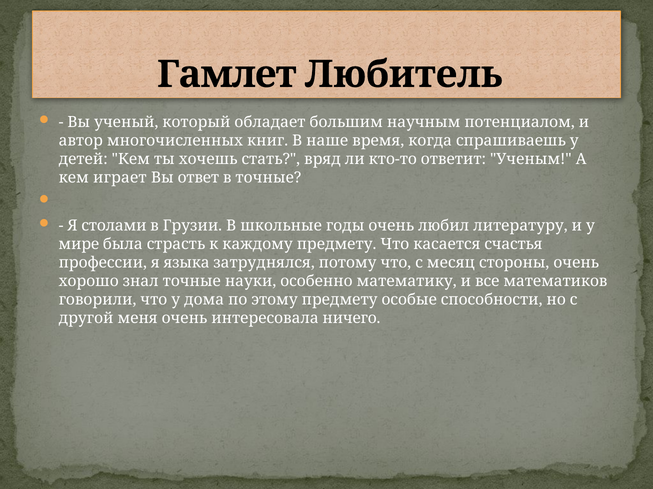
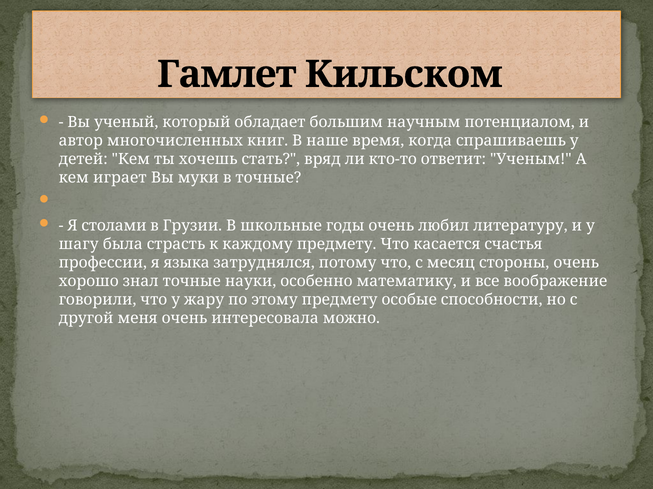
Любитель: Любитель -> Кильском (404, 75)
ответ: ответ -> муки (198, 178)
мире: мире -> шагу (79, 245)
математиков: математиков -> воображение (555, 282)
дома: дома -> жару (204, 300)
ничего: ничего -> можно (351, 319)
